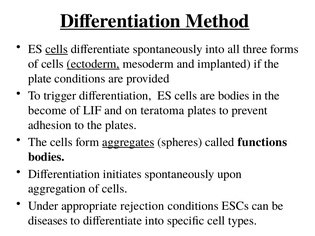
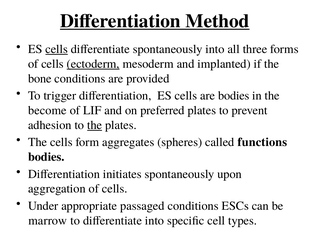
plate: plate -> bone (40, 79)
teratoma: teratoma -> preferred (162, 110)
the underline: none -> present (95, 125)
aggregates underline: present -> none (128, 142)
rejection: rejection -> passaged (142, 206)
diseases: diseases -> marrow (48, 221)
